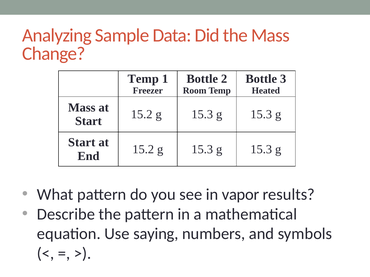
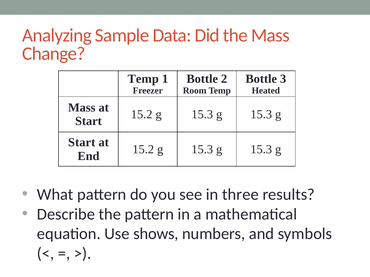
vapor: vapor -> three (240, 195)
saying: saying -> shows (156, 234)
